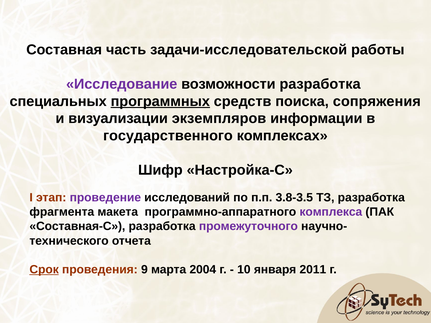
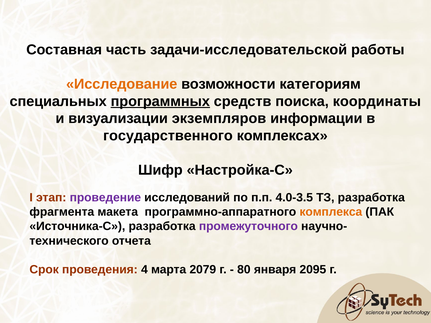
Исследование colour: purple -> orange (122, 84)
возможности разработка: разработка -> категориям (320, 84)
сопряжения: сопряжения -> координаты (377, 101)
3.8-3.5: 3.8-3.5 -> 4.0-3.5 (294, 198)
комплекса colour: purple -> orange (331, 212)
Cоставная-С: Cоставная-С -> Источника-С (77, 227)
Срок underline: present -> none (44, 270)
9: 9 -> 4 (144, 270)
2004: 2004 -> 2079 (203, 270)
10: 10 -> 80 (244, 270)
2011: 2011 -> 2095 (313, 270)
